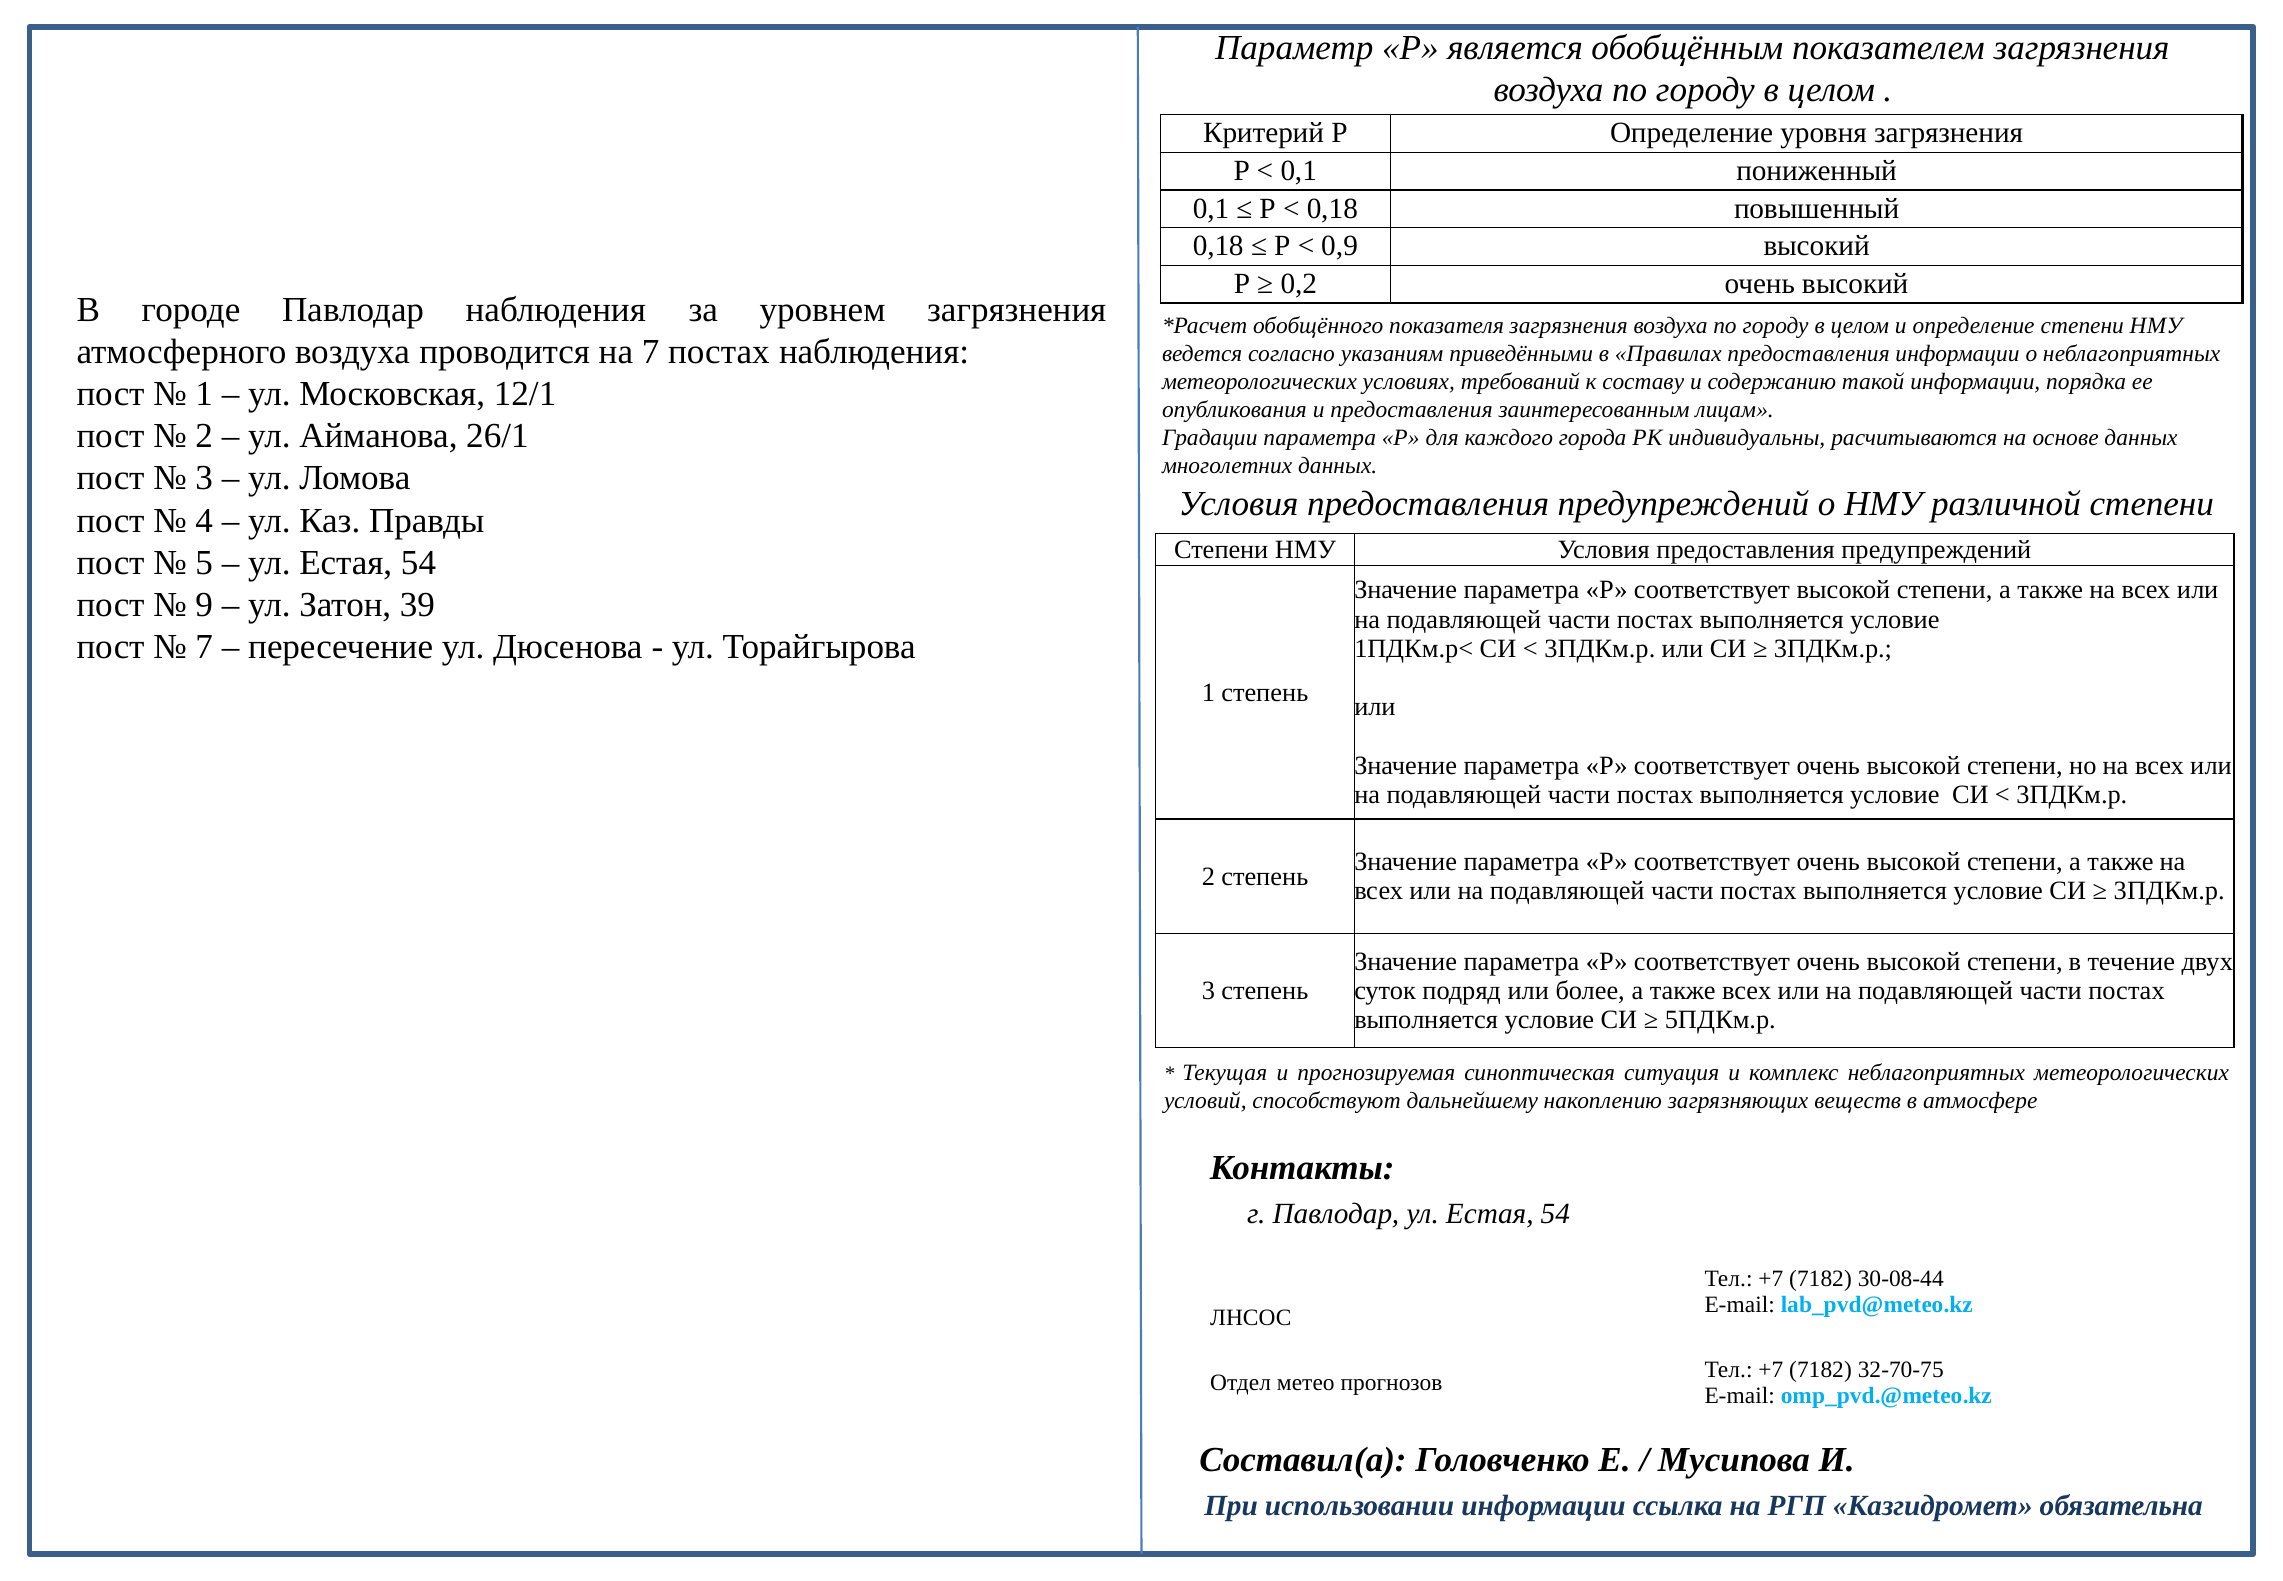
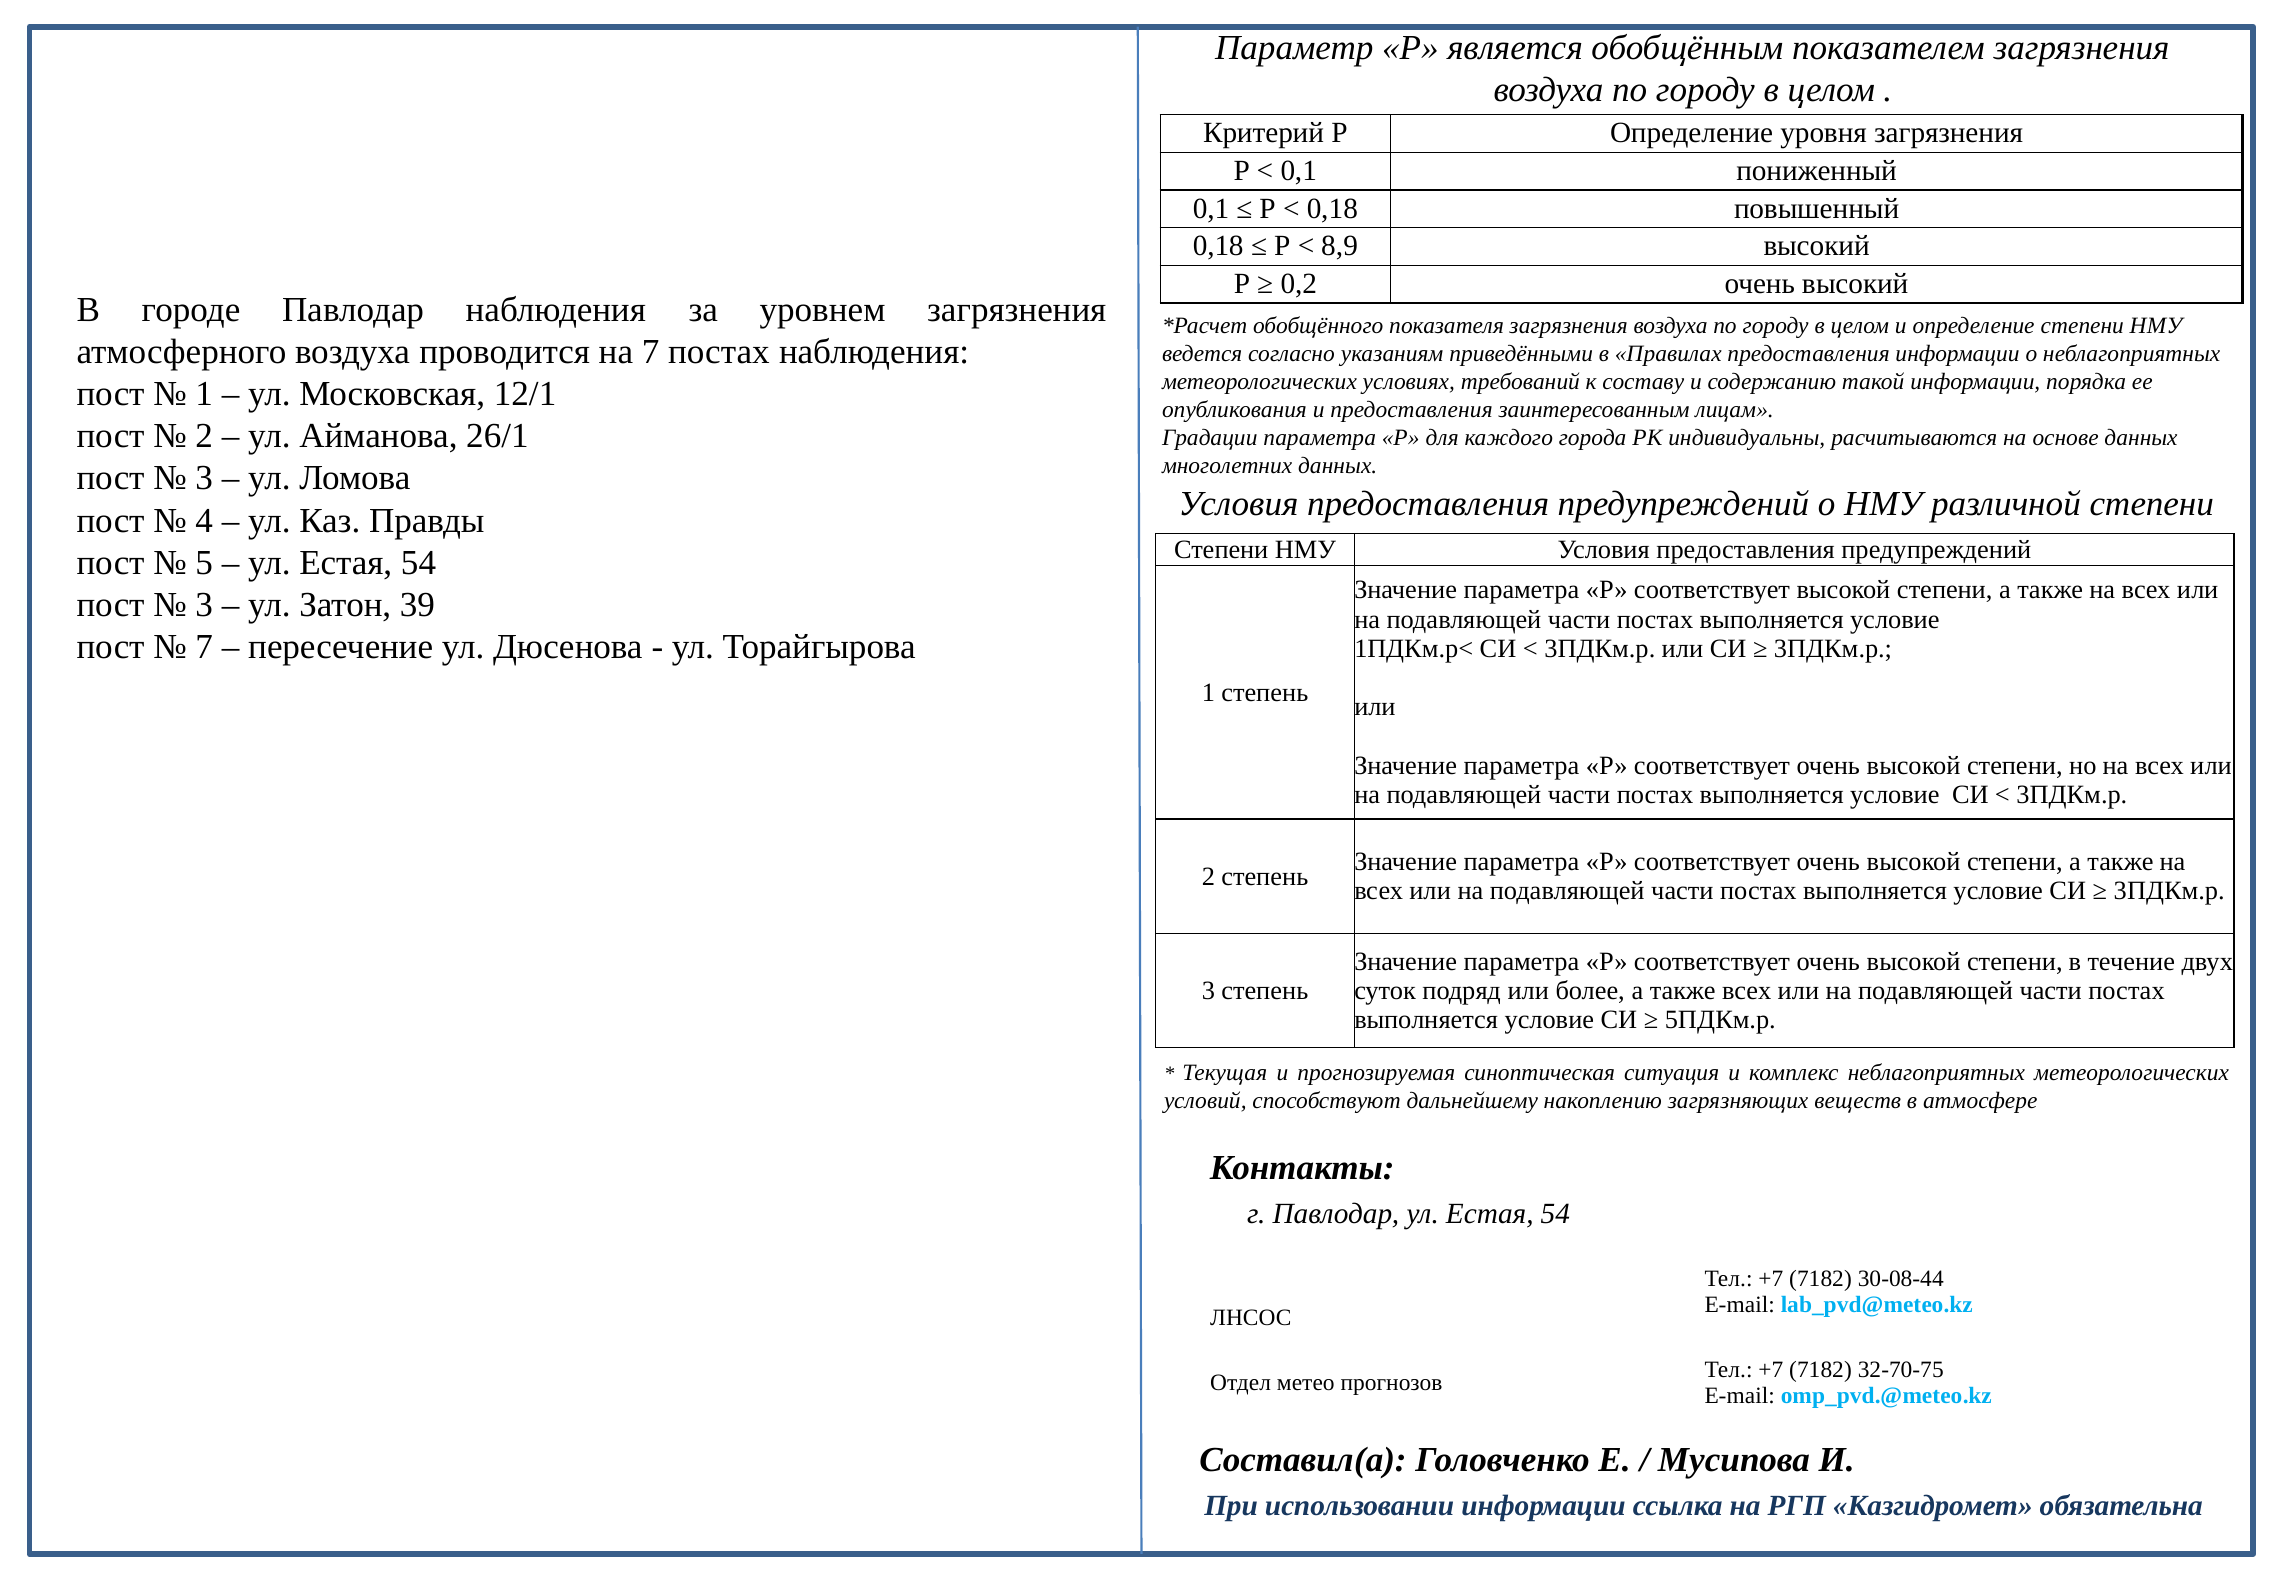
0,9: 0,9 -> 8,9 (1340, 246)
9: 9 -> 3 (204, 605)
